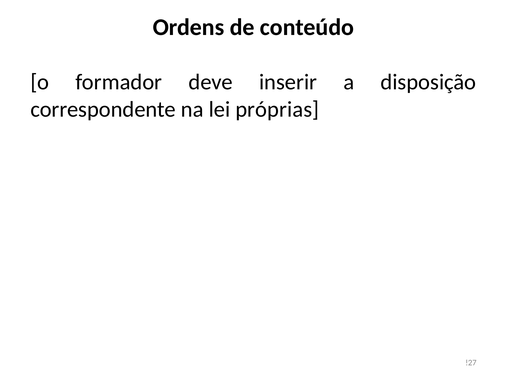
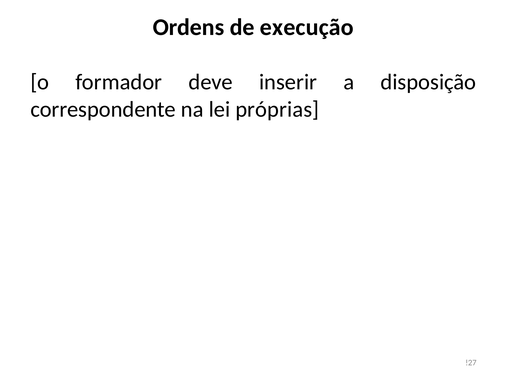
conteúdo: conteúdo -> execução (307, 27)
